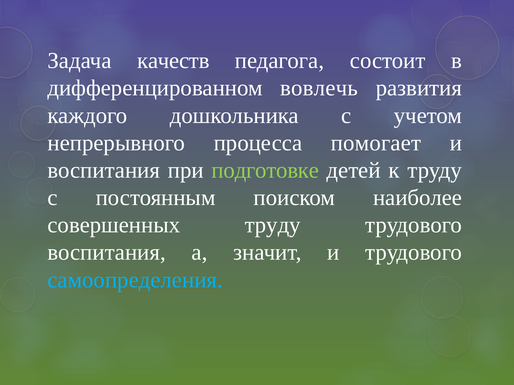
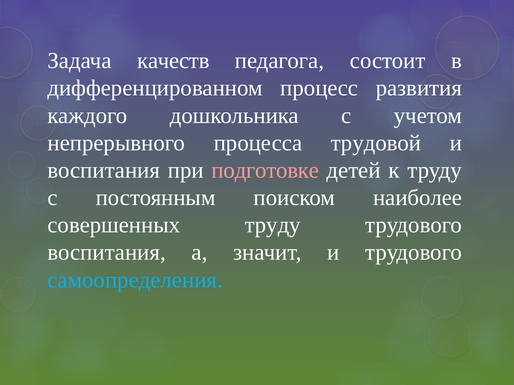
вовлечь: вовлечь -> процесс (319, 88)
помогает: помогает -> трудовой (376, 143)
подготовке colour: light green -> pink (265, 170)
